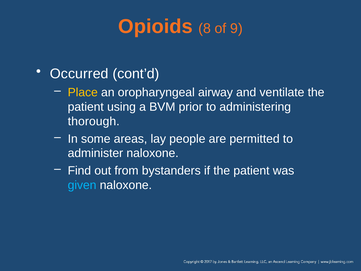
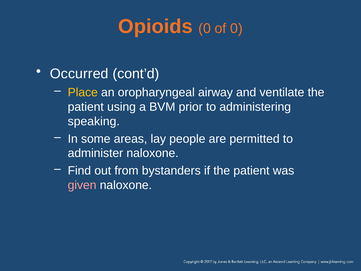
Opioids 8: 8 -> 0 (205, 29)
of 9: 9 -> 0 (236, 29)
thorough: thorough -> speaking (94, 121)
given colour: light blue -> pink (82, 185)
